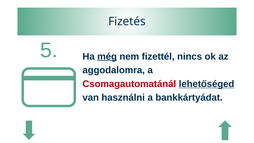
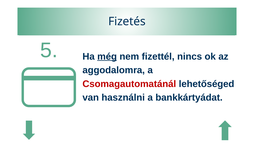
lehetőséged underline: present -> none (207, 84)
